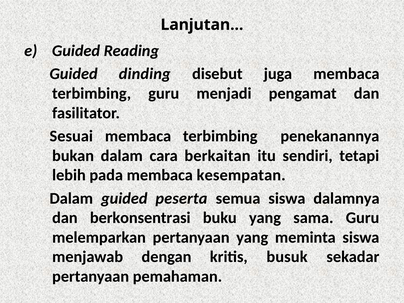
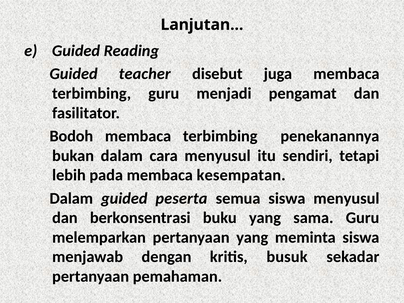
dinding: dinding -> teacher (145, 74)
Sesuai: Sesuai -> Bodoh (71, 136)
cara berkaitan: berkaitan -> menyusul (218, 156)
siswa dalamnya: dalamnya -> menyusul (346, 198)
